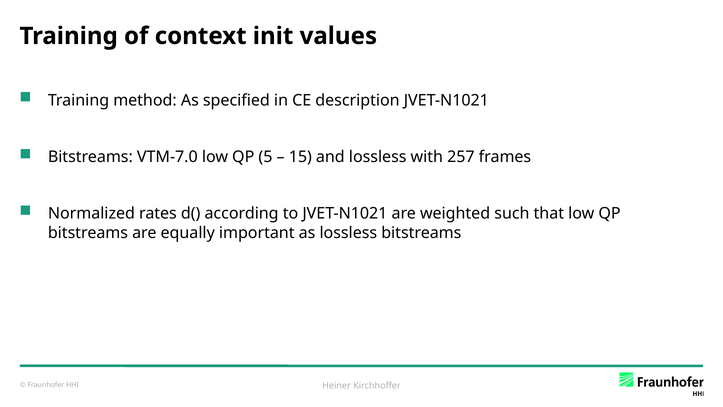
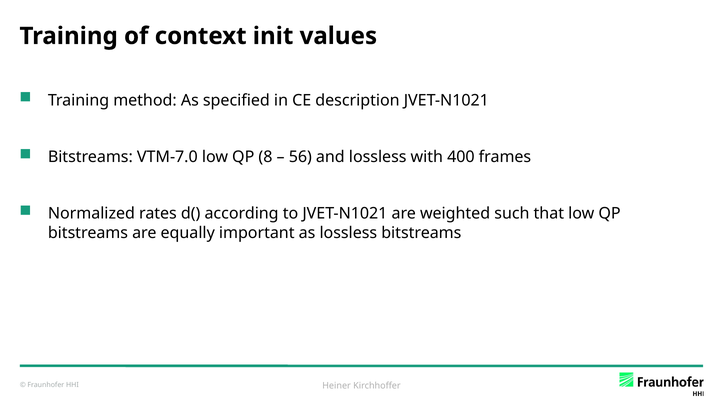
5: 5 -> 8 (265, 157)
15: 15 -> 56 (300, 157)
257: 257 -> 400 (461, 157)
